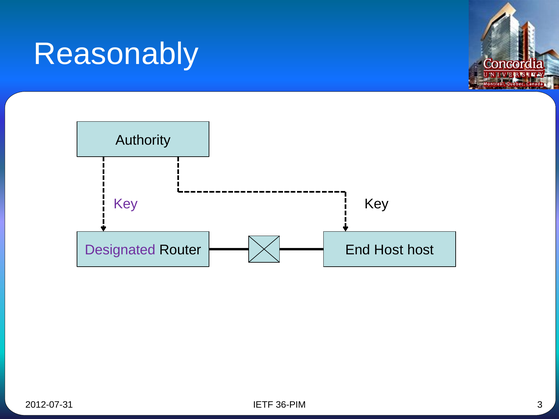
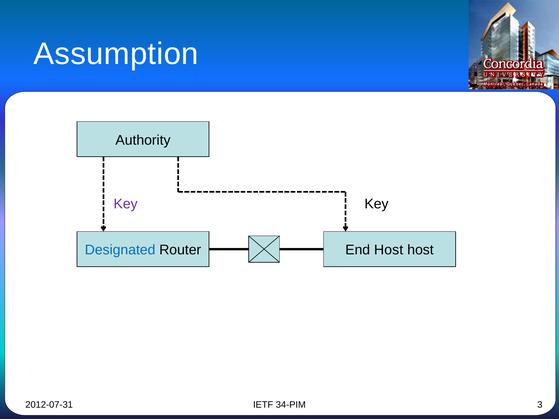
Reasonably: Reasonably -> Assumption (116, 54)
Designated colour: purple -> blue (120, 250)
36-PIM: 36-PIM -> 34-PIM (291, 405)
